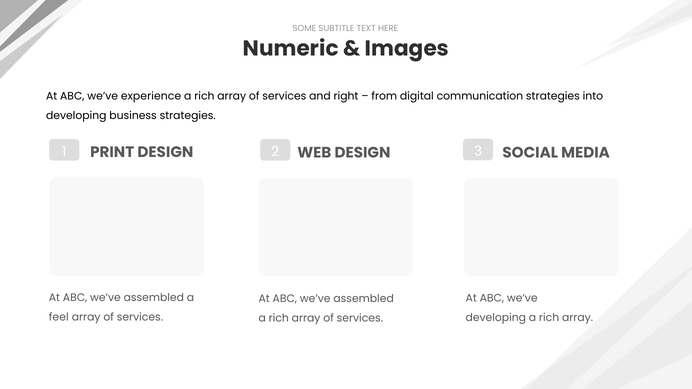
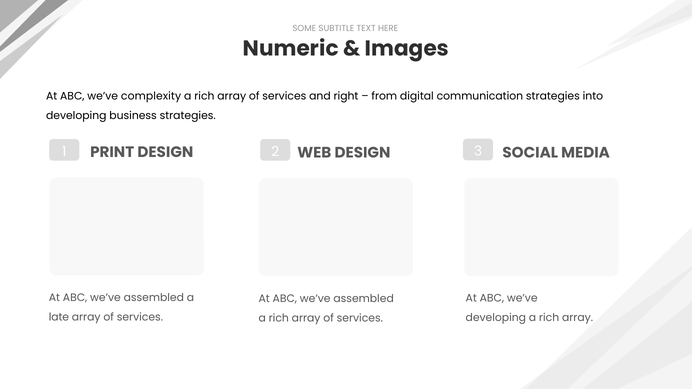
experience: experience -> complexity (151, 96)
feel: feel -> late (59, 318)
